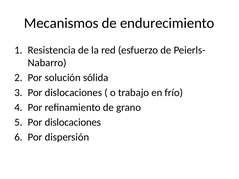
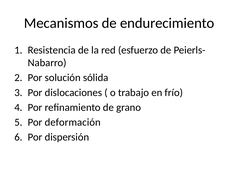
dislocaciones: dislocaciones -> deformación (73, 122)
